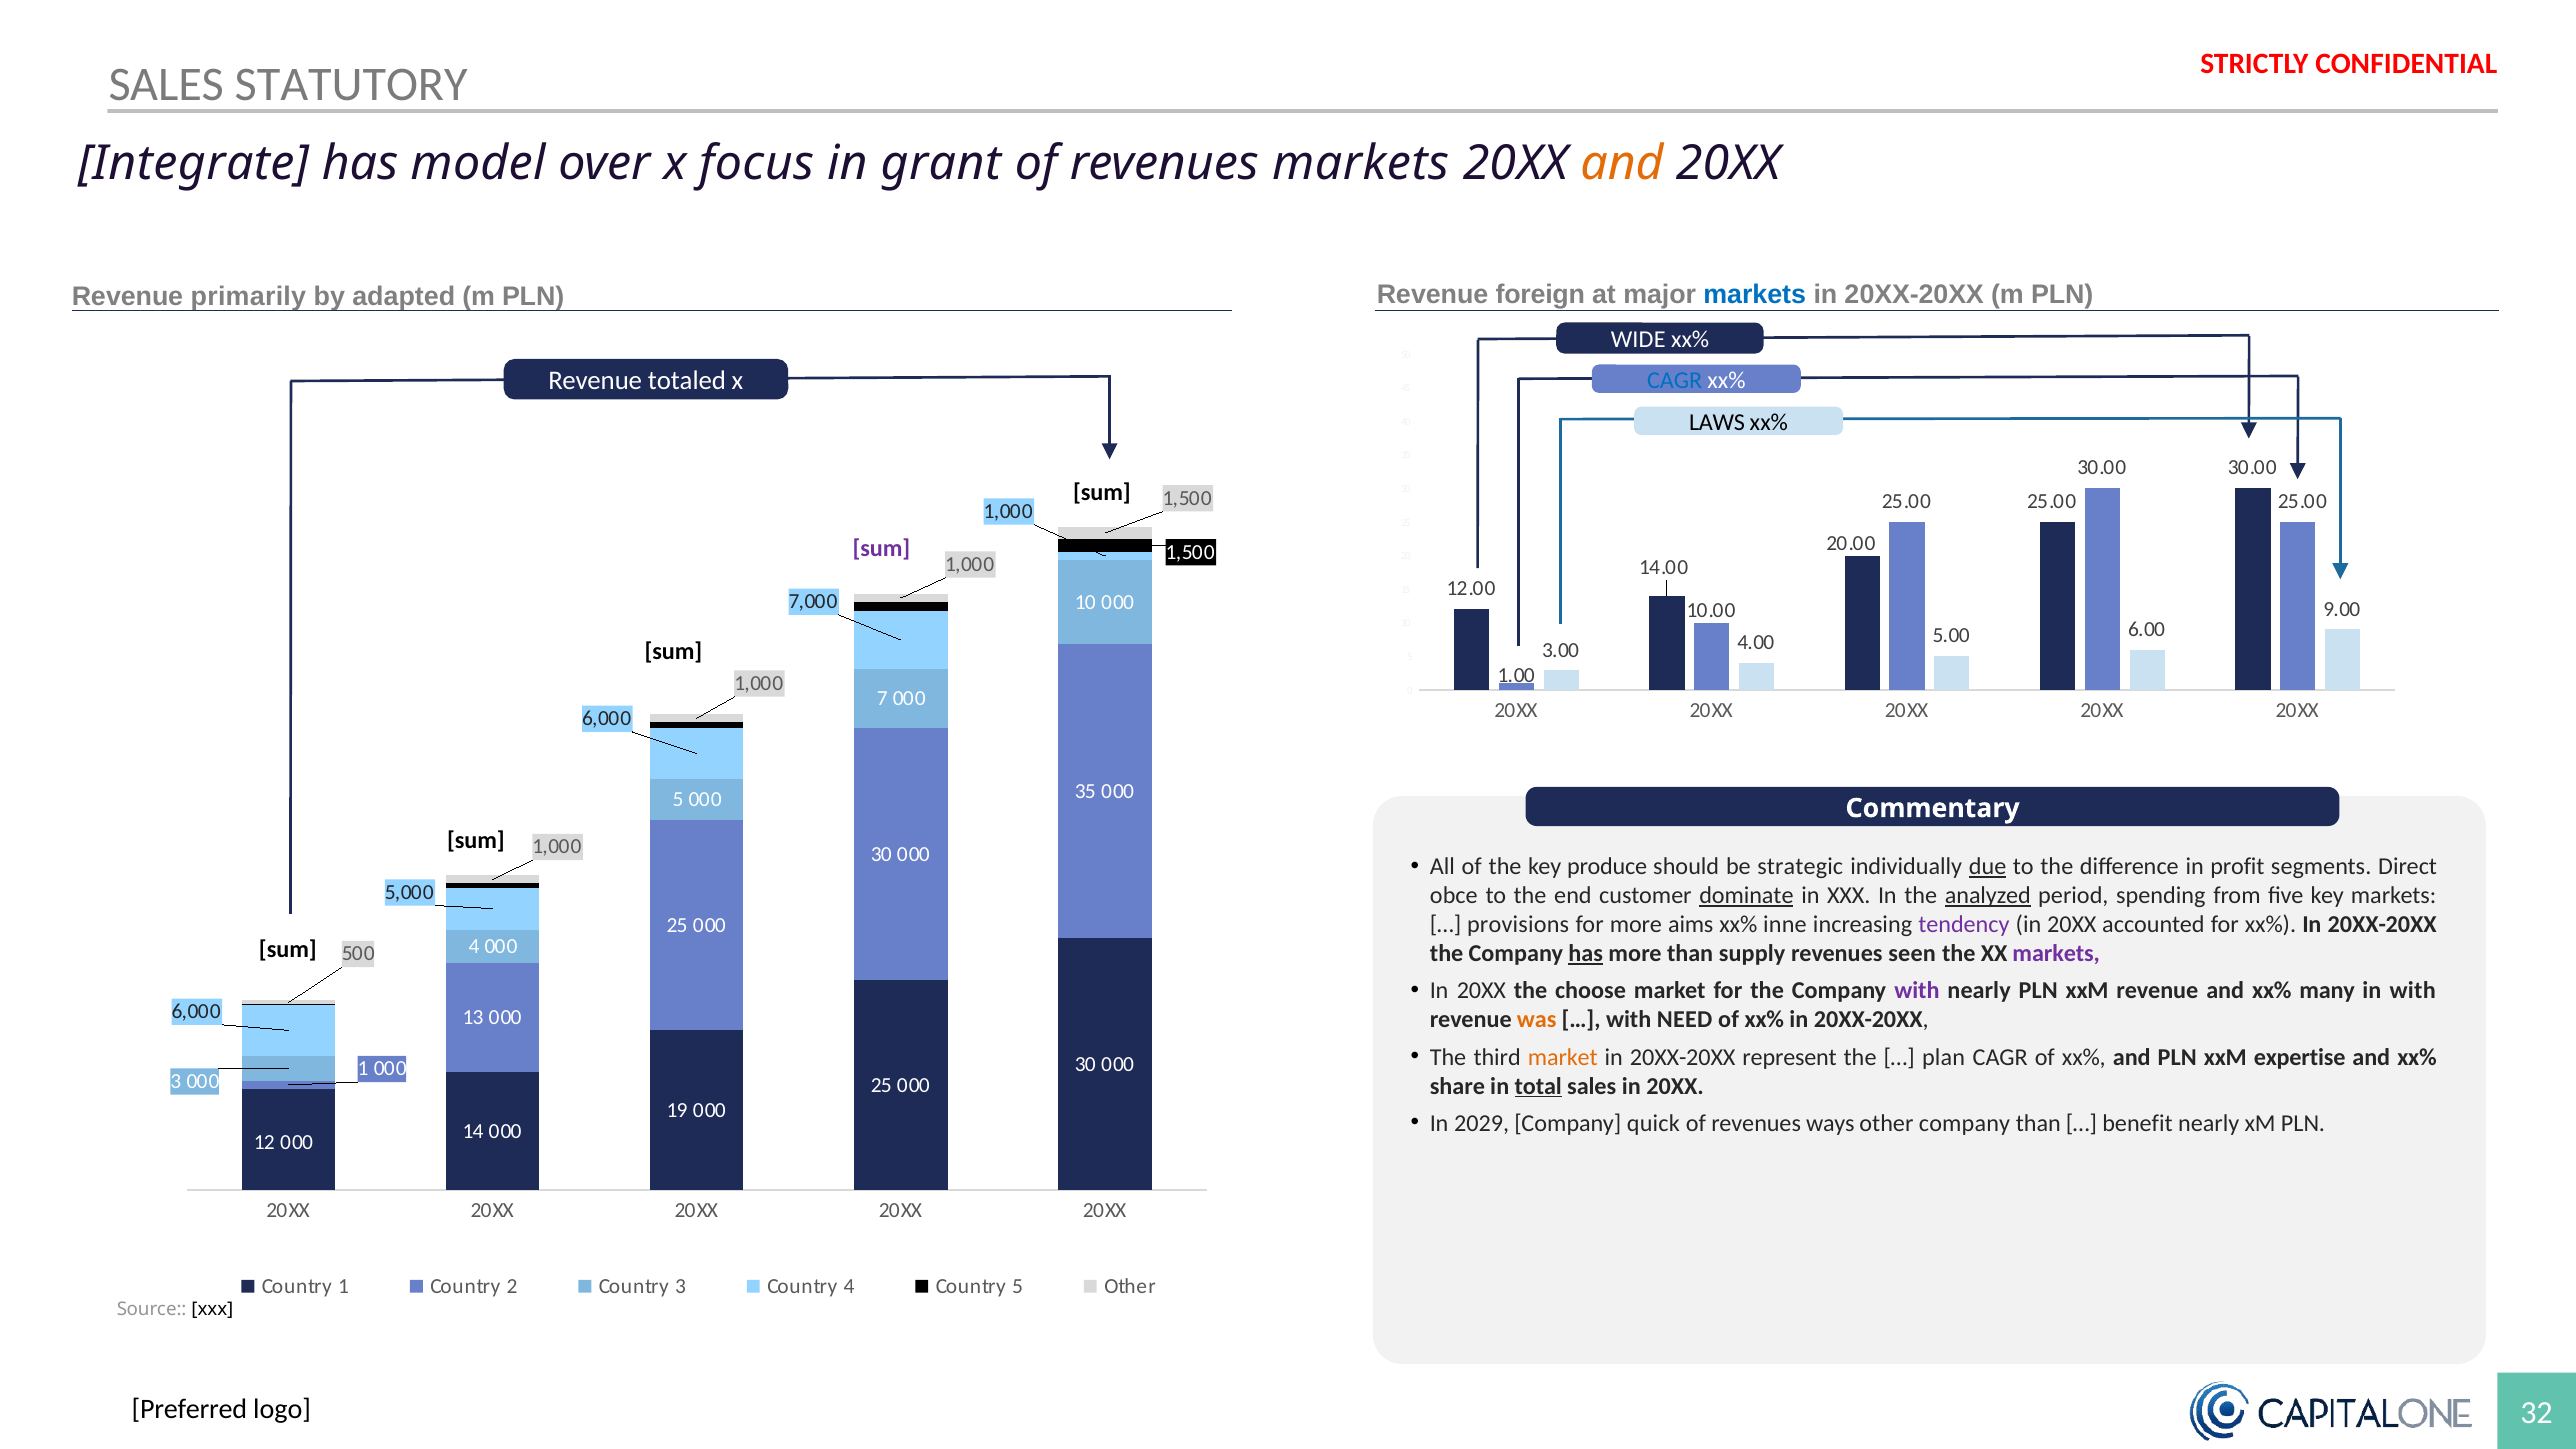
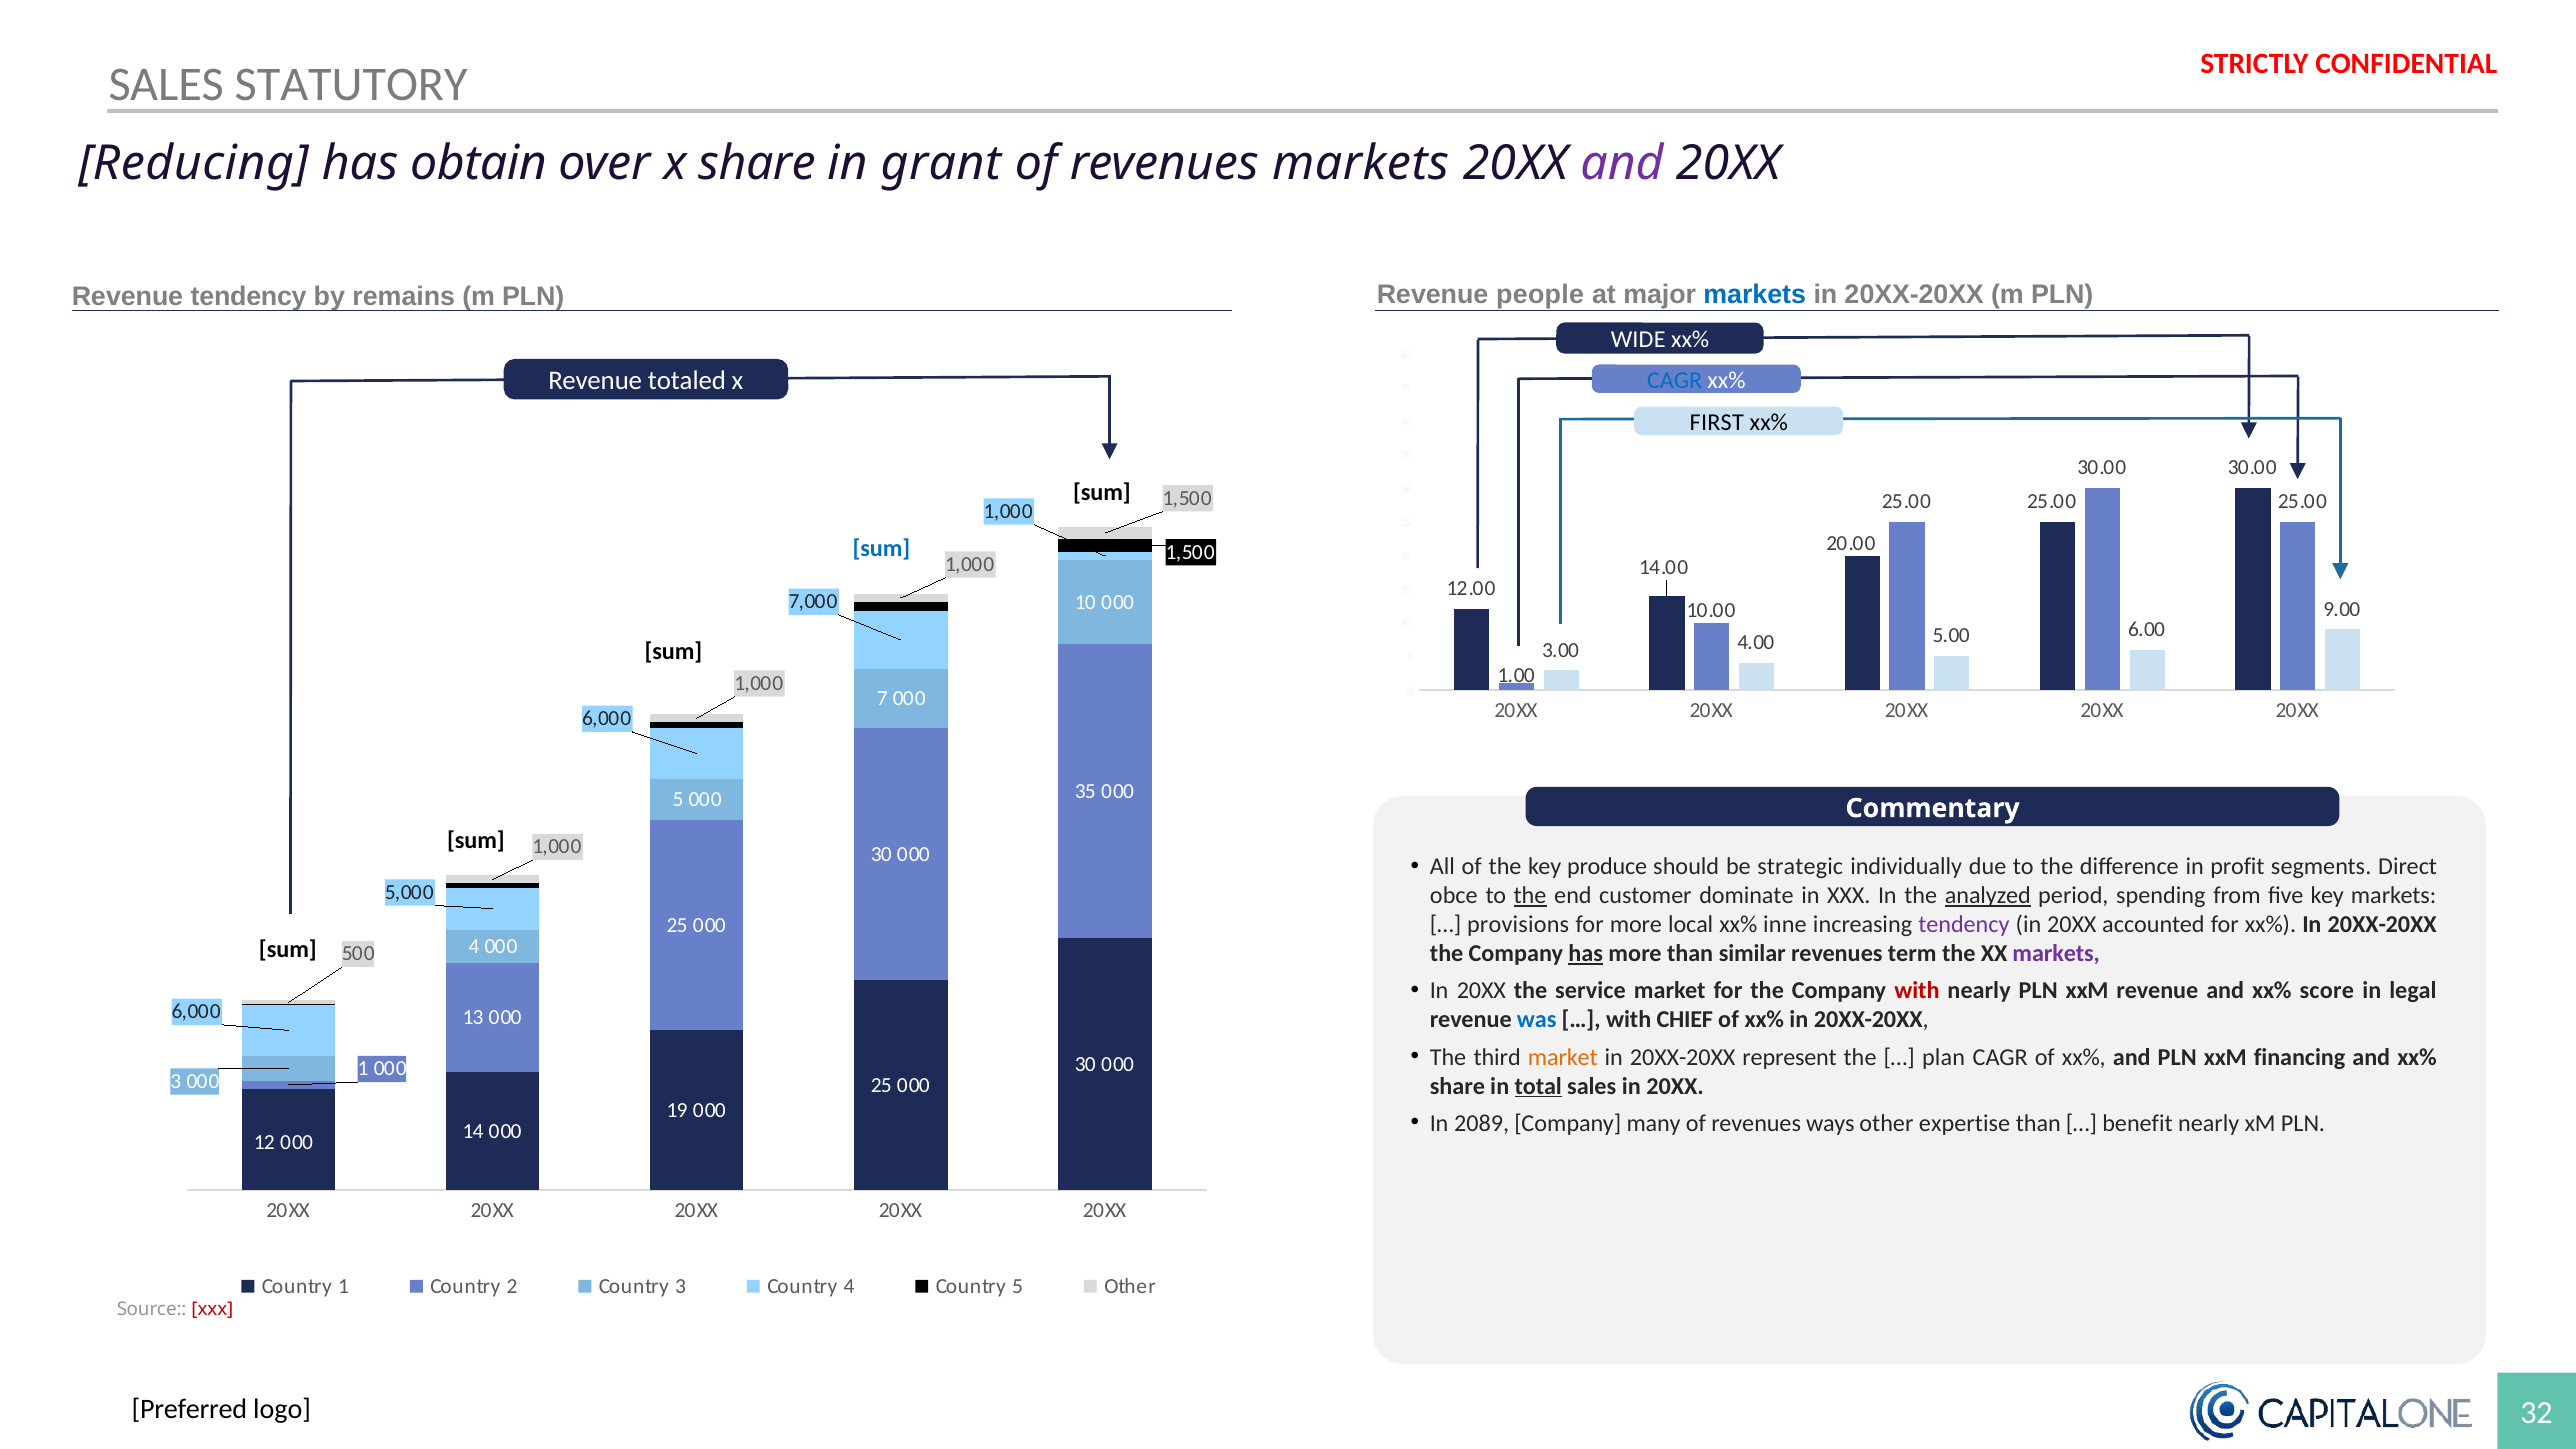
Integrate: Integrate -> Reducing (193, 163)
model: model -> obtain (478, 163)
x focus: focus -> share (757, 163)
and colour: orange -> purple (1622, 163)
foreign: foreign -> people (1540, 294)
Revenue primarily: primarily -> tendency (249, 296)
adapted: adapted -> remains (404, 296)
LAWS: LAWS -> FIRST (1717, 423)
sum colour: purple -> blue (881, 548)
due underline: present -> none (1988, 867)
the underline: none -> present (1530, 896)
dominate underline: present -> none (1746, 896)
aims: aims -> local (1691, 925)
supply: supply -> similar (1752, 954)
seen: seen -> term (1912, 954)
choose: choose -> service (1590, 991)
with colour: purple -> red (1917, 991)
many: many -> score (2327, 991)
in with: with -> legal (2413, 991)
was colour: orange -> blue (1537, 1020)
NEED: NEED -> CHIEF (1685, 1020)
expertise: expertise -> financing (2300, 1057)
2029: 2029 -> 2089 (1482, 1123)
quick: quick -> many (1654, 1123)
other company: company -> expertise (1965, 1123)
xxx colour: black -> red (212, 1310)
